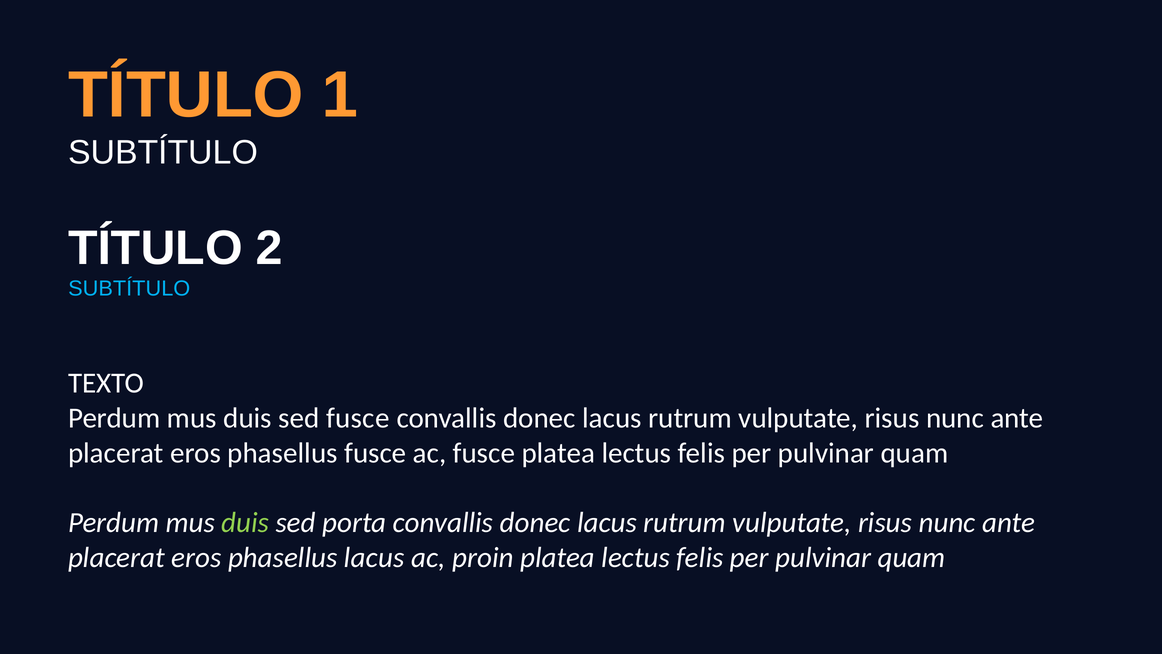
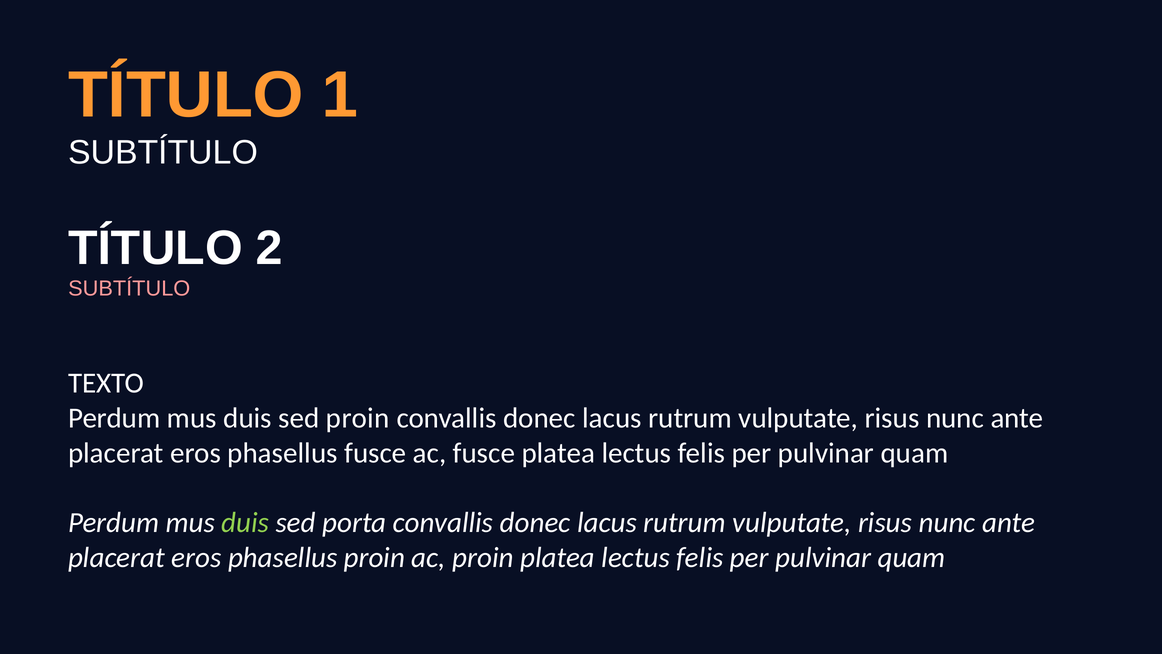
SUBTÍTULO colour: light blue -> pink (129, 288)
sed fusce: fusce -> proin (358, 418)
phasellus lacus: lacus -> proin (374, 557)
